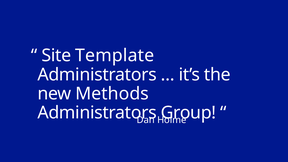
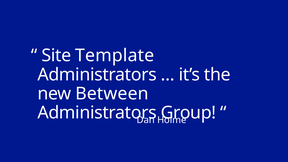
Methods: Methods -> Between (112, 94)
